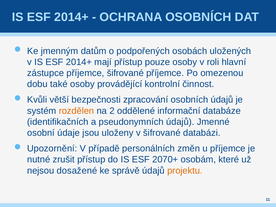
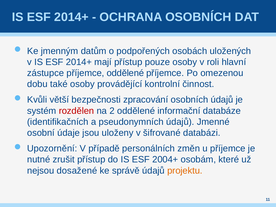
příjemce šifrované: šifrované -> oddělené (125, 73)
rozdělen colour: orange -> red (76, 111)
2070+: 2070+ -> 2004+ (165, 160)
